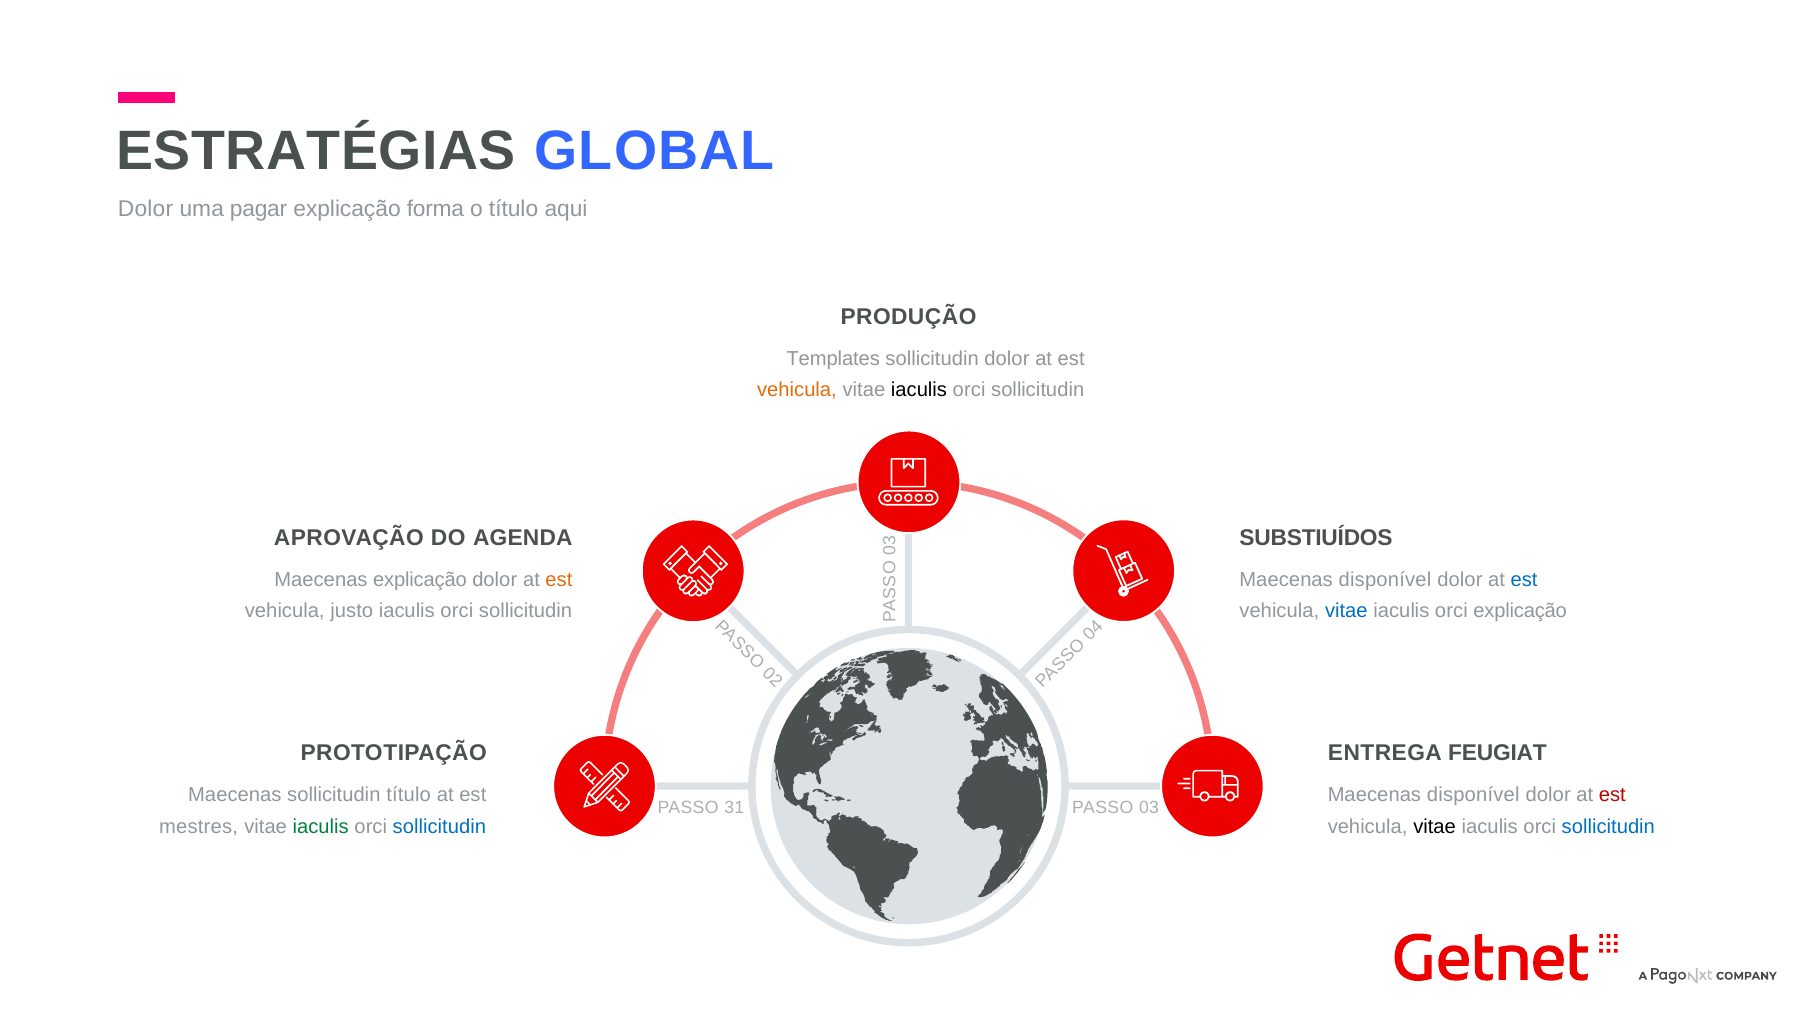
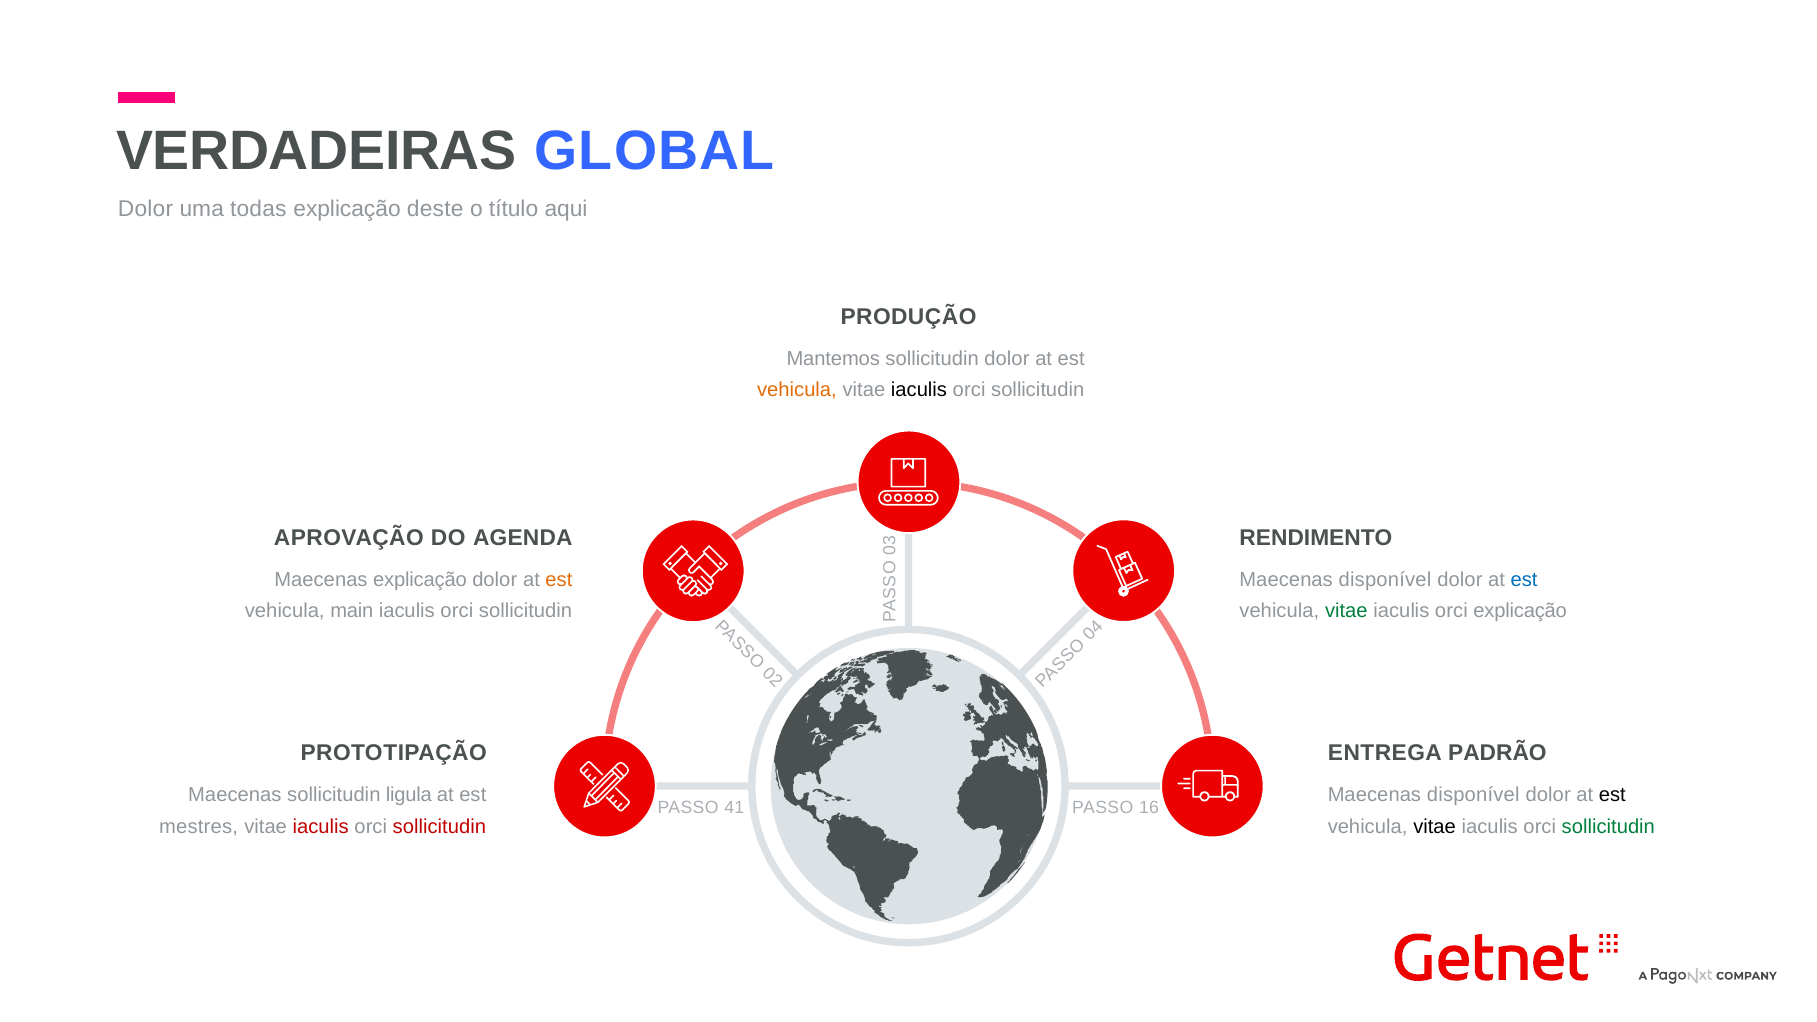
ESTRATÉGIAS: ESTRATÉGIAS -> VERDADEIRAS (316, 152)
pagar: pagar -> todas (258, 209)
forma: forma -> deste (435, 209)
Templates: Templates -> Mantemos (833, 359)
SUBSTIUÍDOS: SUBSTIUÍDOS -> RENDIMENTO (1316, 538)
justo: justo -> main (352, 611)
vitae colour: blue -> green (1346, 611)
FEUGIAT: FEUGIAT -> PADRÃO (1497, 753)
sollicitudin título: título -> ligula (409, 795)
est colour: red -> black (1612, 795)
31: 31 -> 41 (734, 808)
03: 03 -> 16 (1149, 808)
iaculis colour: green -> red (321, 827)
sollicitudin colour: blue -> red (439, 827)
sollicitudin colour: blue -> green (1608, 827)
